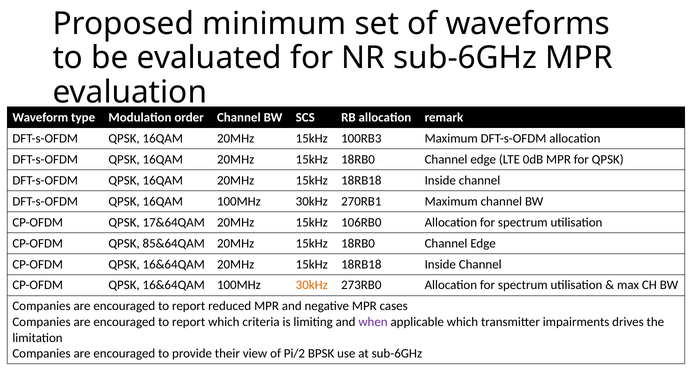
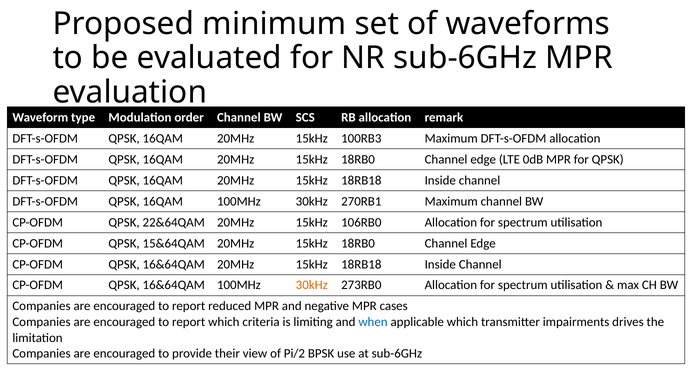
17&64QAM: 17&64QAM -> 22&64QAM (174, 222)
85&64QAM: 85&64QAM -> 15&64QAM (174, 243)
when colour: purple -> blue (373, 322)
